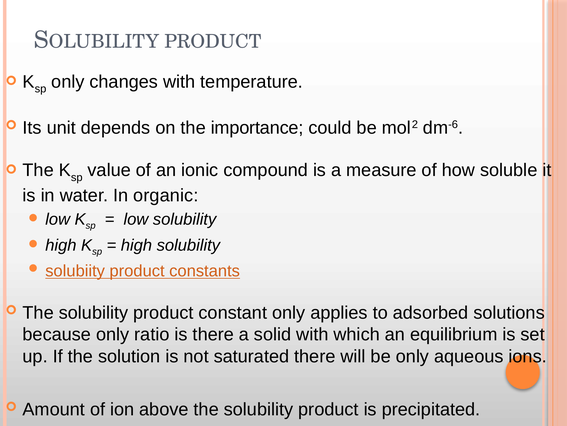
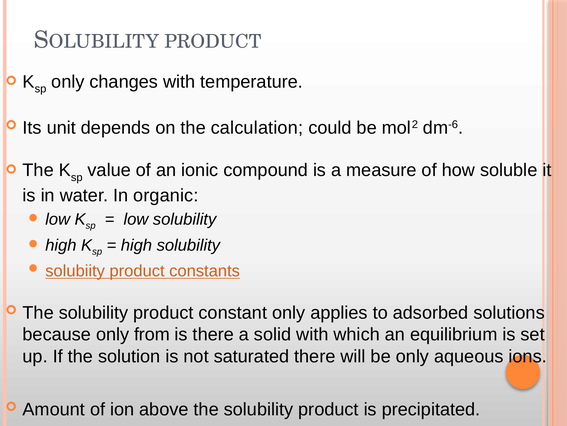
importance: importance -> calculation (257, 127)
ratio: ratio -> from (152, 334)
